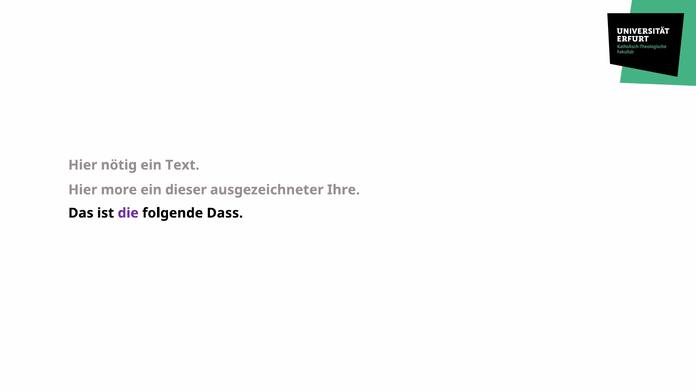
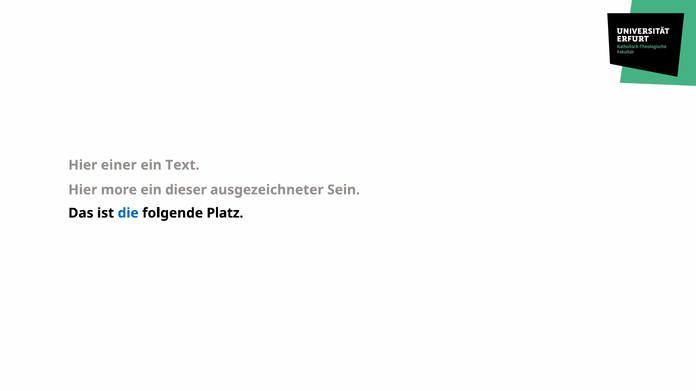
nötig: nötig -> einer (119, 165)
Ihre: Ihre -> Sein (344, 190)
die colour: purple -> blue (128, 213)
Dass: Dass -> Platz (225, 213)
